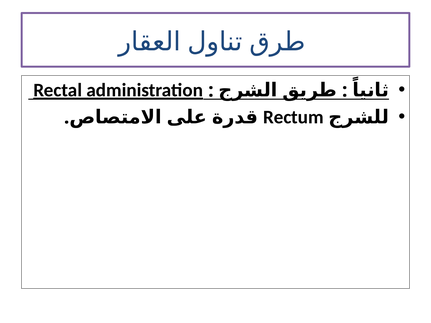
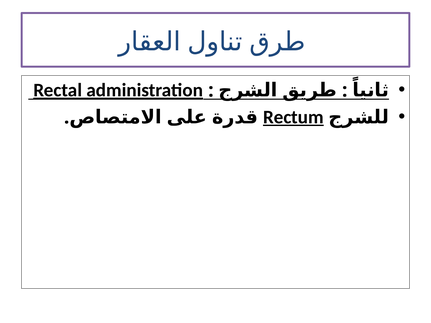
Rectum underline: none -> present (293, 117)
